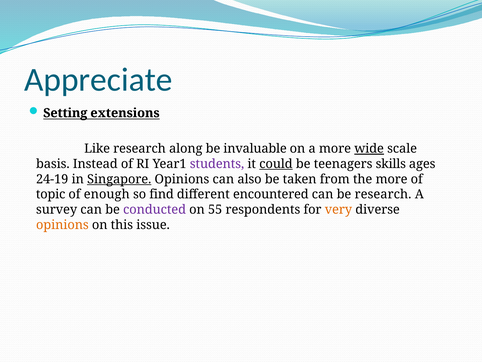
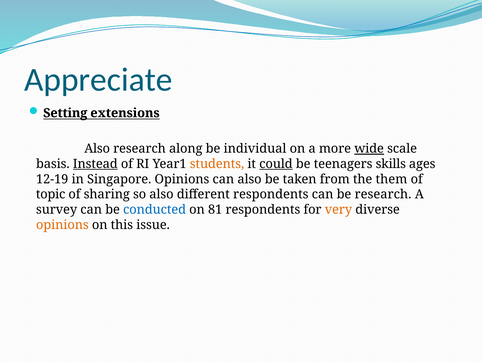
Like: Like -> Also (97, 148)
invaluable: invaluable -> individual (255, 148)
Instead underline: none -> present (95, 164)
students colour: purple -> orange (217, 164)
24-19: 24-19 -> 12-19 (52, 179)
Singapore underline: present -> none (119, 179)
the more: more -> them (391, 179)
enough: enough -> sharing (107, 194)
so find: find -> also (161, 194)
different encountered: encountered -> respondents (271, 194)
conducted colour: purple -> blue (155, 209)
55: 55 -> 81 (215, 209)
